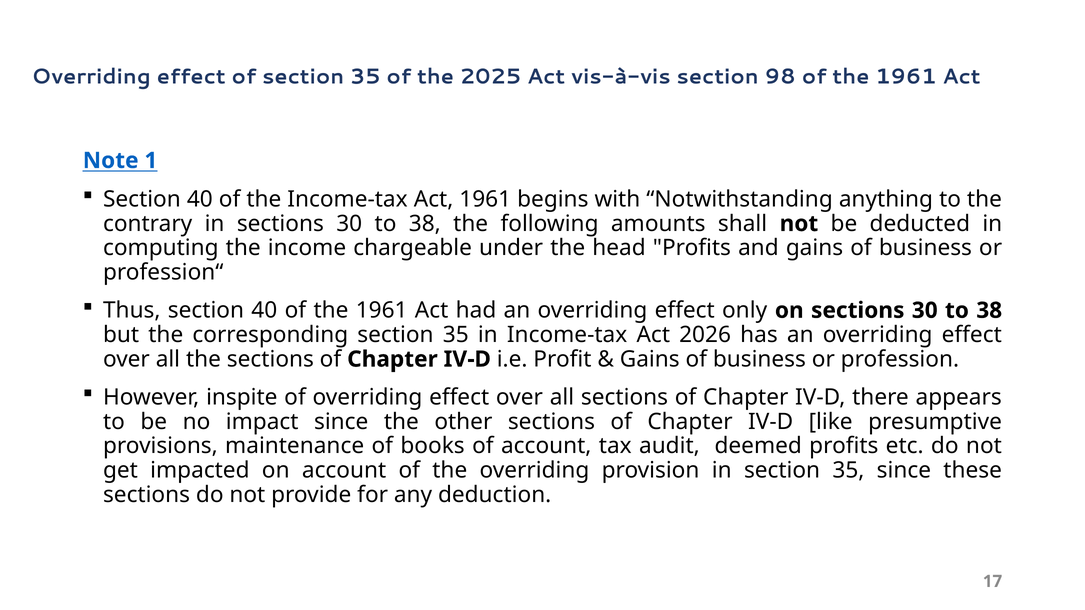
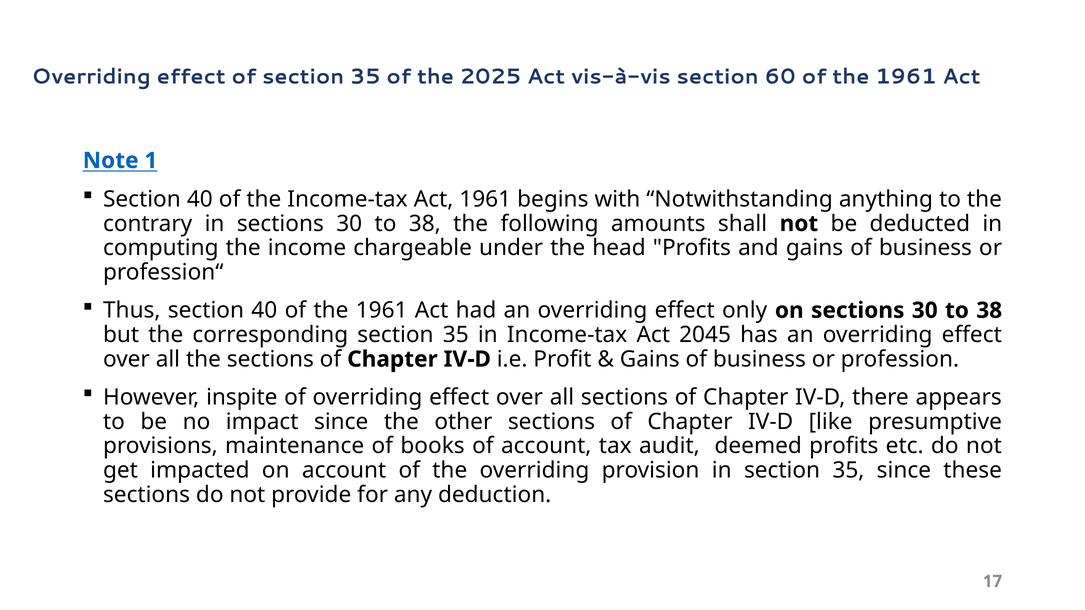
98: 98 -> 60 (780, 76)
2026: 2026 -> 2045 (705, 335)
